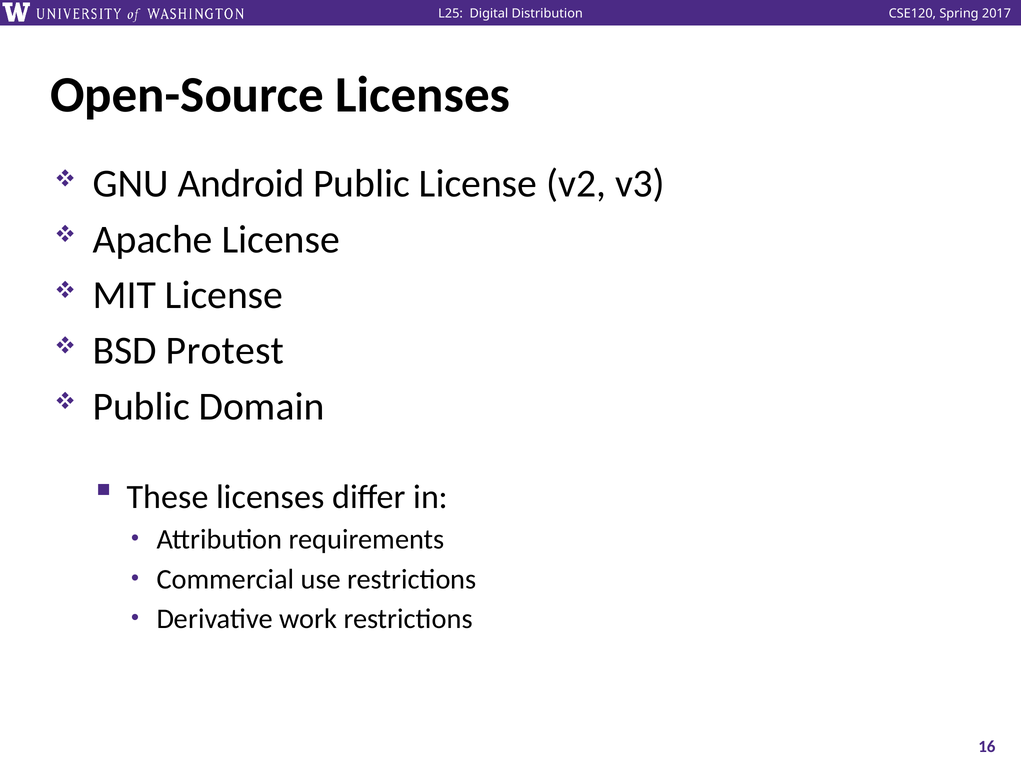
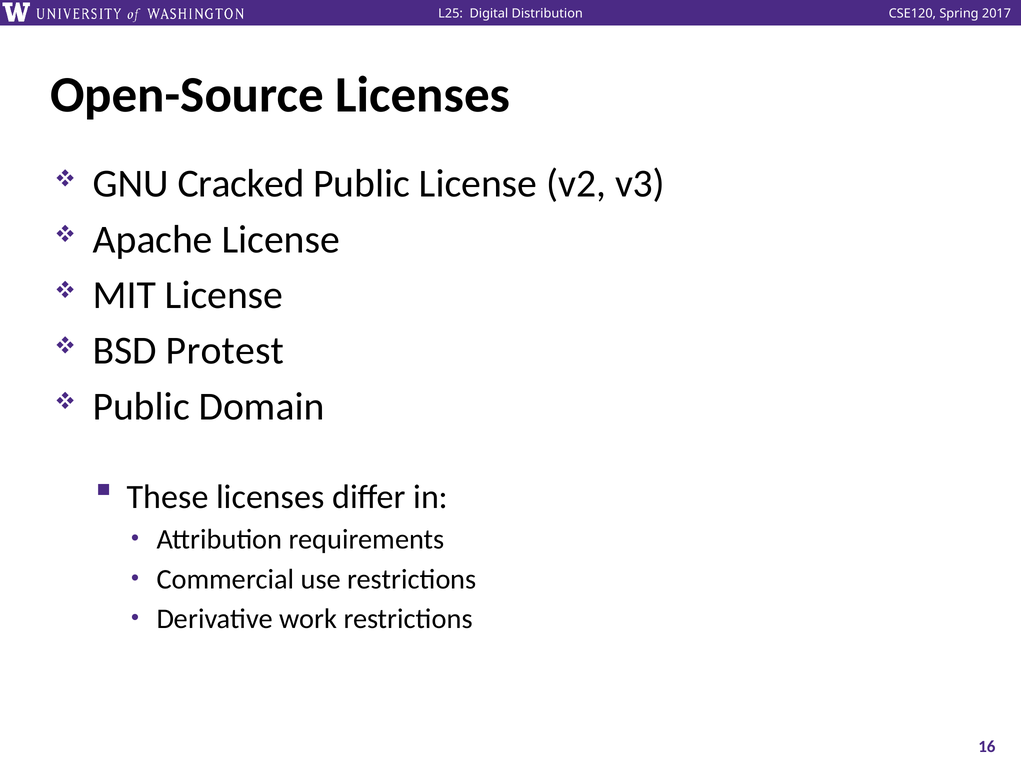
Android: Android -> Cracked (241, 184)
